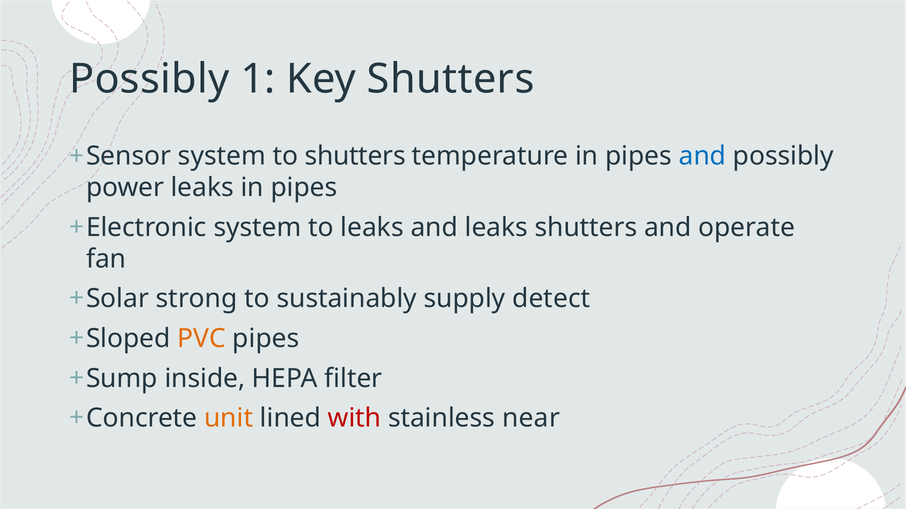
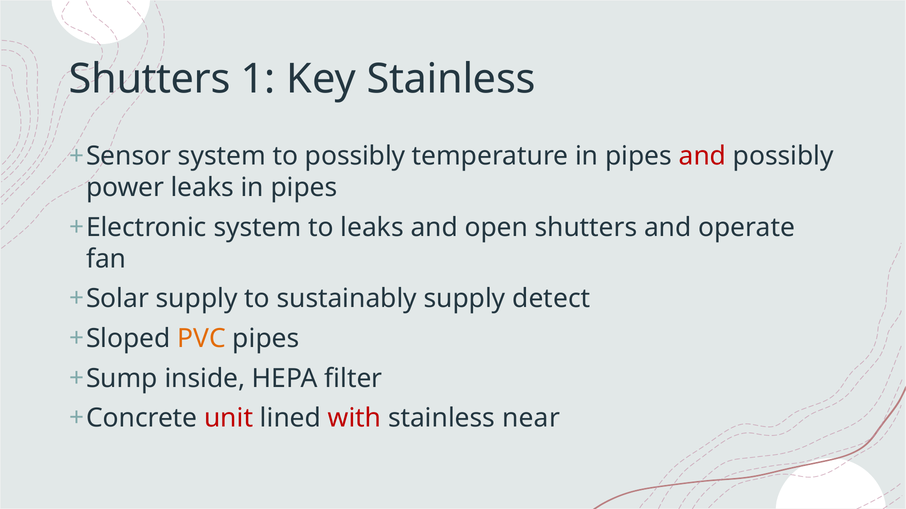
Possibly: Possibly -> Shutters (150, 79)
Key Shutters: Shutters -> Stainless (451, 79)
to shutters: shutters -> possibly (355, 156)
and colour: blue -> red (702, 156)
and leaks: leaks -> open (496, 228)
strong: strong -> supply (197, 299)
unit colour: orange -> red (229, 419)
